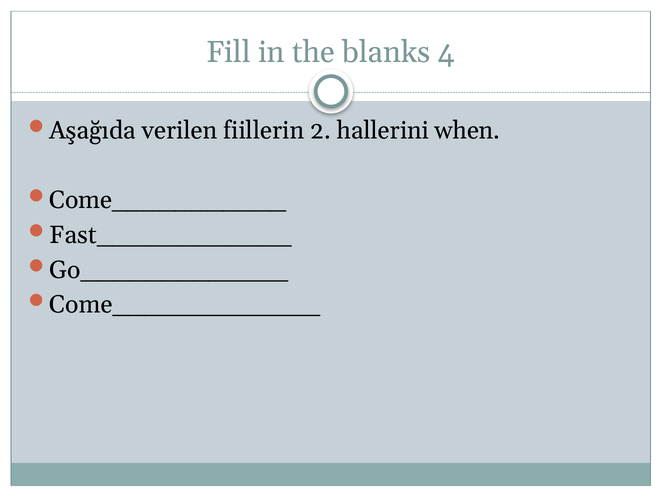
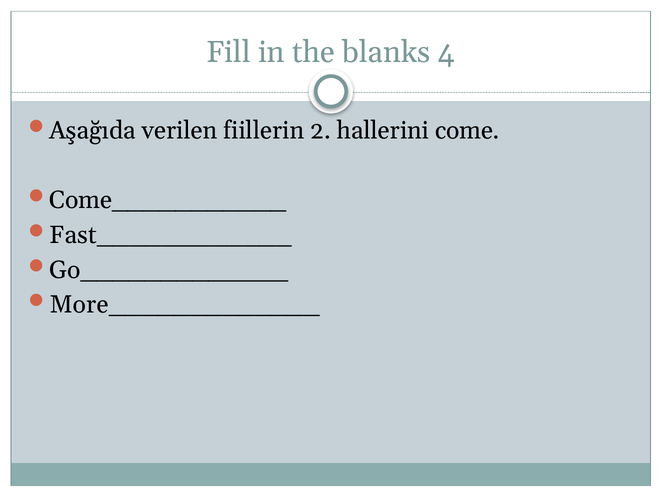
when: when -> come (467, 130)
Come_____________: Come_____________ -> More_____________ (185, 304)
